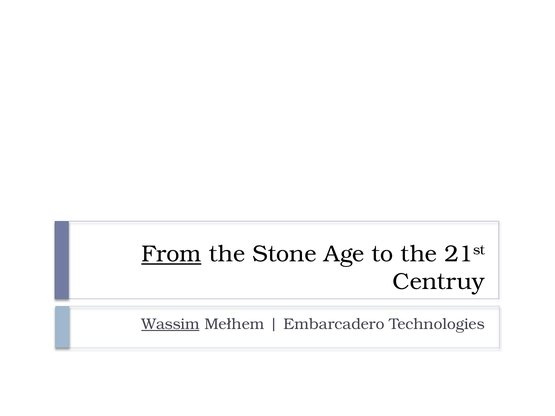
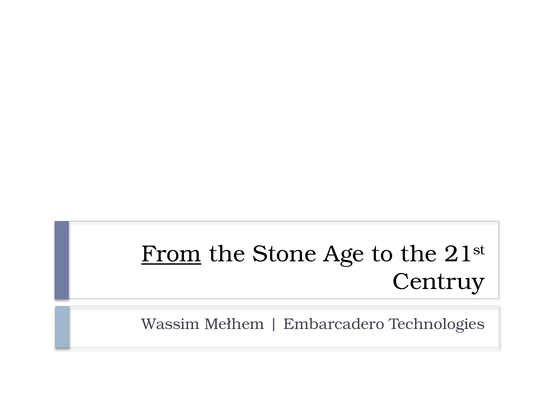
Wassim underline: present -> none (171, 324)
